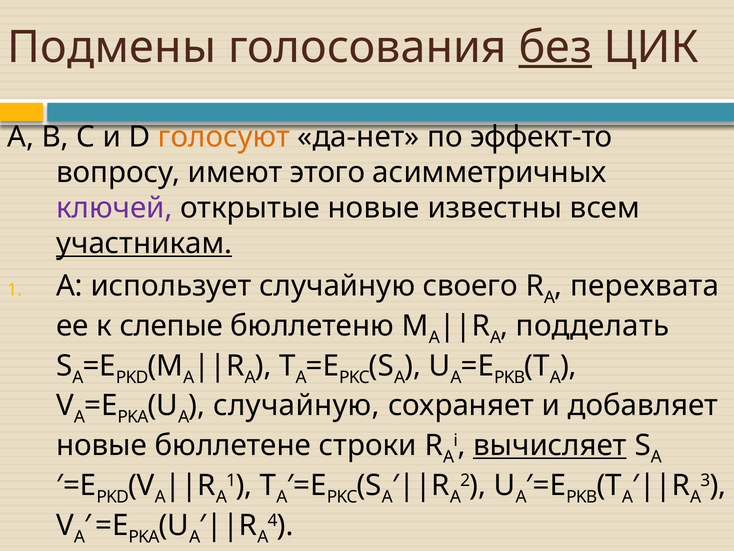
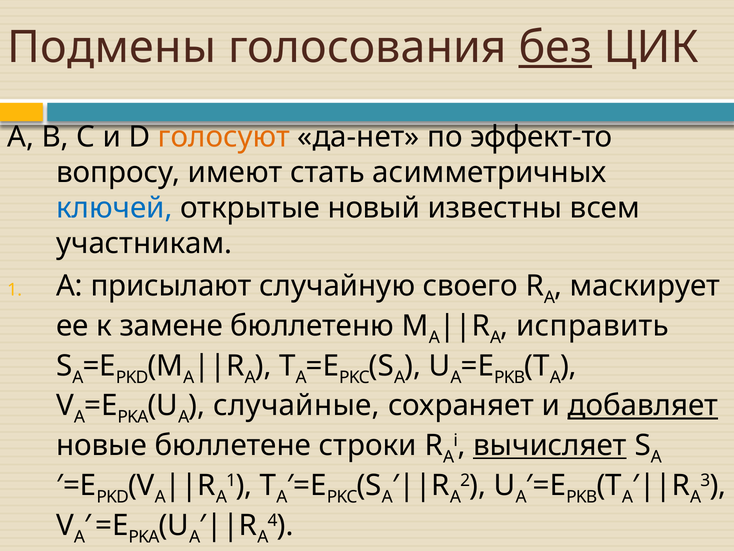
этого: этого -> стать (327, 172)
ключей colour: purple -> blue (114, 208)
открытые новые: новые -> новый (374, 208)
участникам underline: present -> none (144, 243)
использует: использует -> присылают (171, 286)
перехвата: перехвата -> маскирует (645, 286)
слепые: слепые -> замене (171, 326)
подделать: подделать -> исправить (593, 326)
случайную: случайную -> случайные (297, 405)
добавляет underline: none -> present (643, 405)
